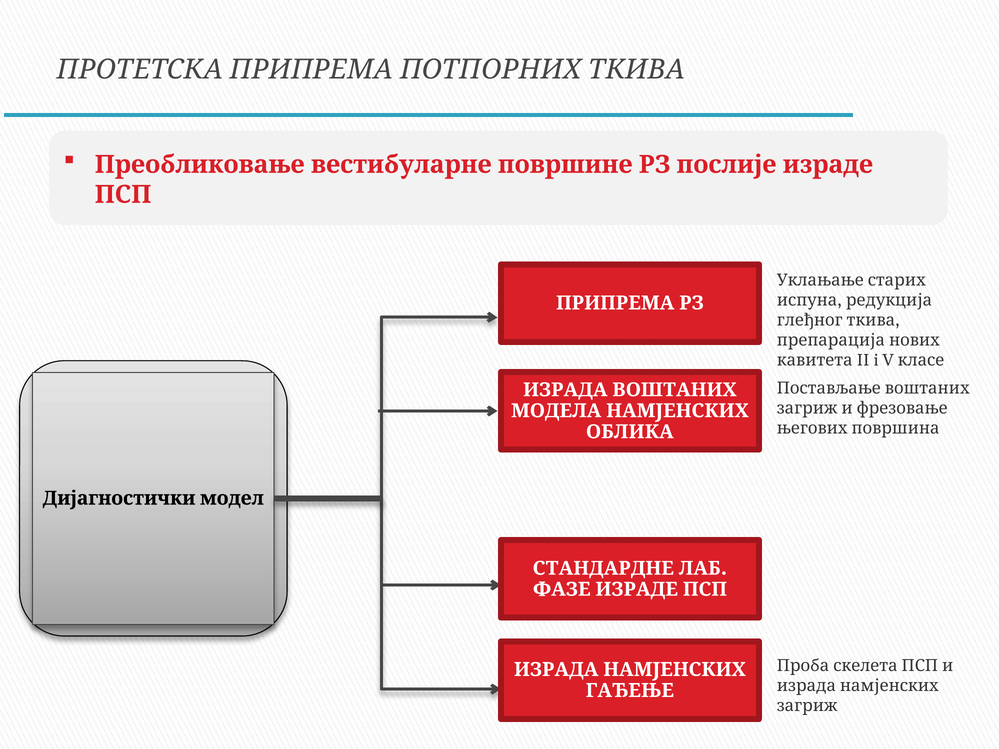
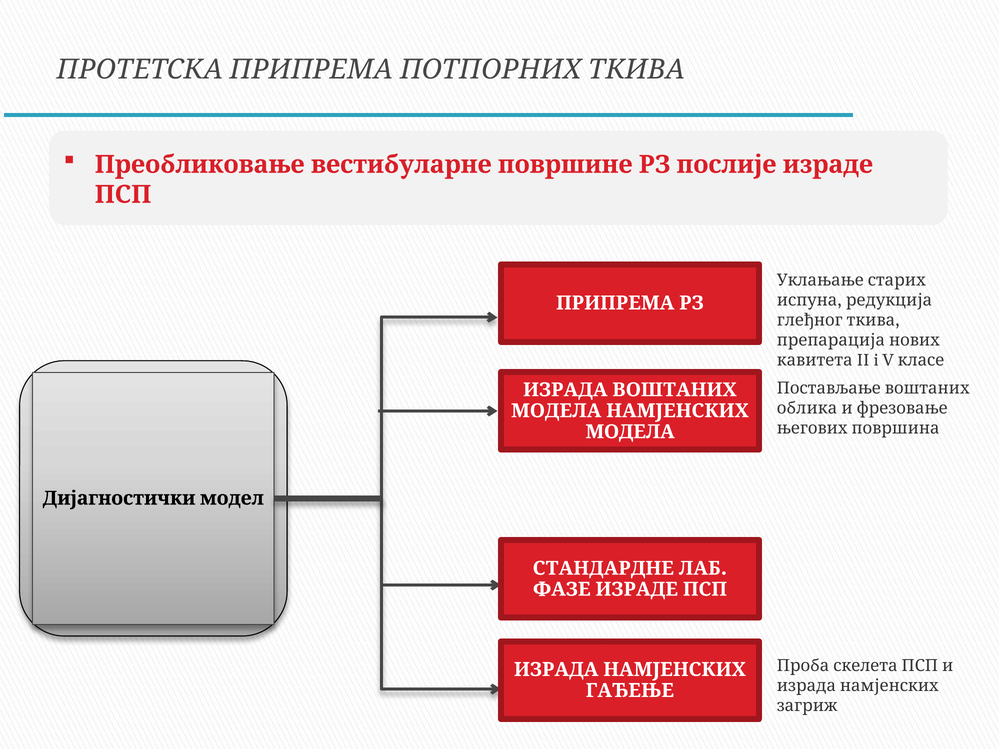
загриж: загриж -> облика (807, 408)
ОБЛИКА: ОБЛИКА -> МОДЕЛА (630, 432)
